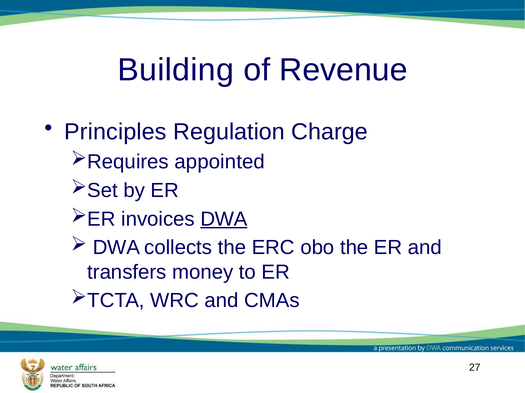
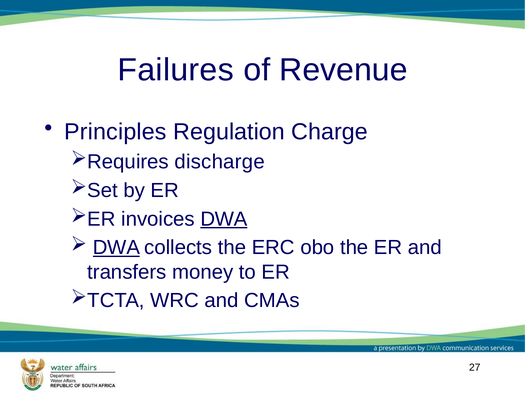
Building: Building -> Failures (176, 70)
appointed: appointed -> discharge (220, 162)
DWA underline: none -> present (116, 248)
